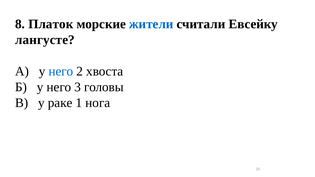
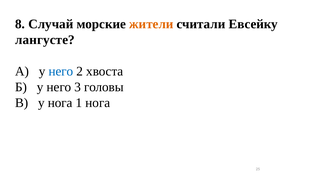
Платок: Платок -> Случай (51, 24)
жители colour: blue -> orange (151, 24)
у раке: раке -> нога (60, 103)
